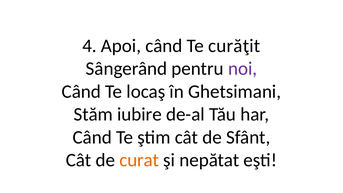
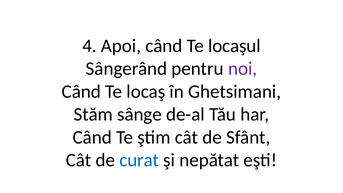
curăţit: curăţit -> locaşul (234, 46)
iubire: iubire -> sânge (139, 114)
curat colour: orange -> blue (139, 160)
